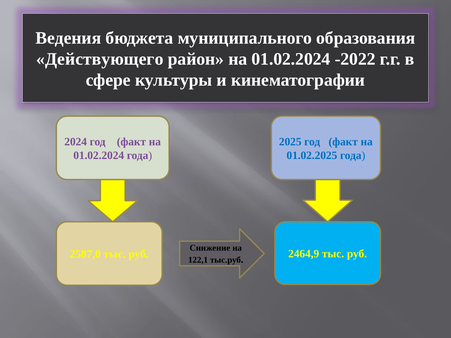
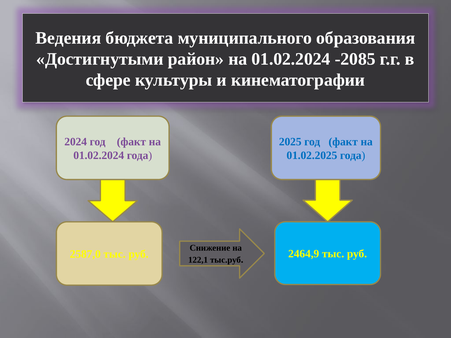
Действующего: Действующего -> Достигнутыми (100, 59)
-2022: -2022 -> -2085 (355, 59)
